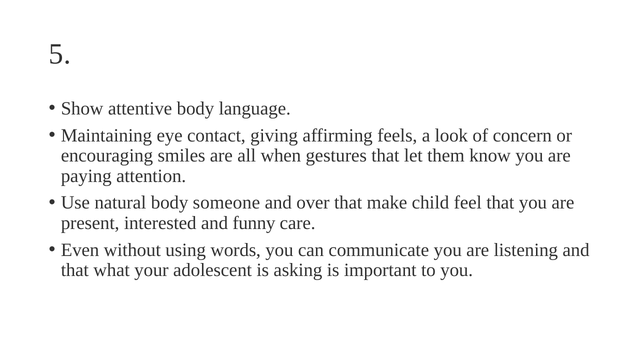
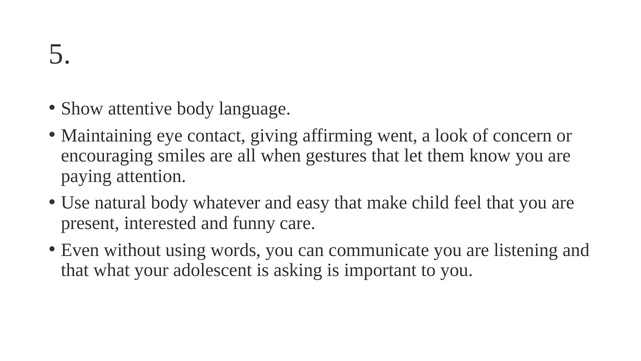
feels: feels -> went (397, 135)
someone: someone -> whatever (227, 203)
over: over -> easy (313, 203)
